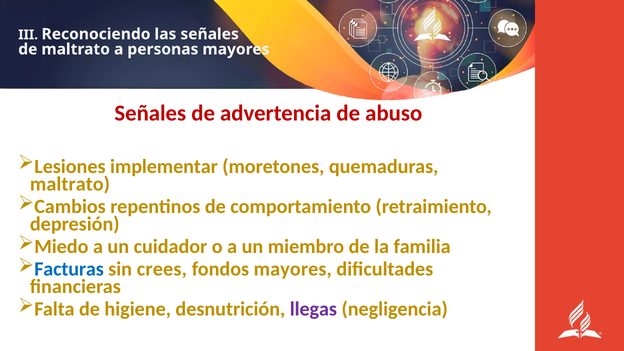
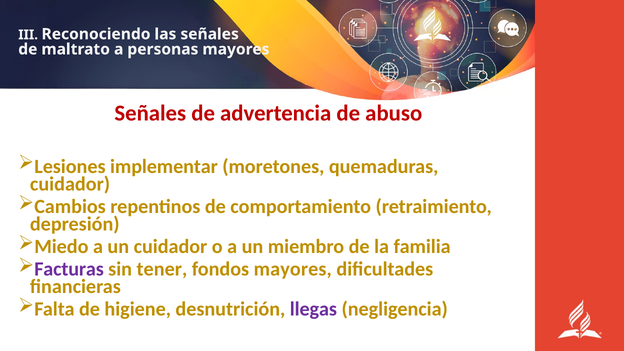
maltrato: maltrato -> cuidador (70, 184)
Facturas colour: blue -> purple (69, 269)
crees: crees -> tener (162, 269)
